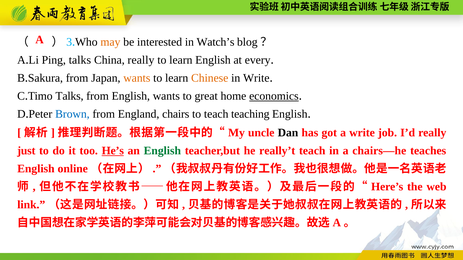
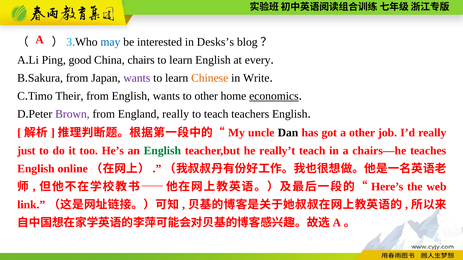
may colour: orange -> blue (110, 42)
Watch’s: Watch’s -> Desks’s (215, 42)
Ping talks: talks -> good (80, 60)
China really: really -> chairs (141, 60)
wants colour: orange -> purple (137, 78)
Talks: Talks -> Their (69, 96)
to great: great -> other (206, 96)
Brown colour: blue -> purple (72, 114)
England chairs: chairs -> really (176, 114)
teaching: teaching -> teachers (250, 114)
a write: write -> other (362, 133)
He’s underline: present -> none (113, 151)
